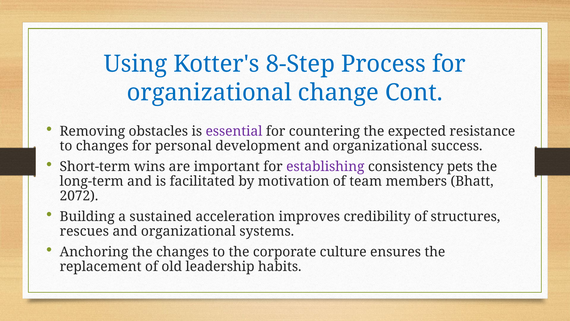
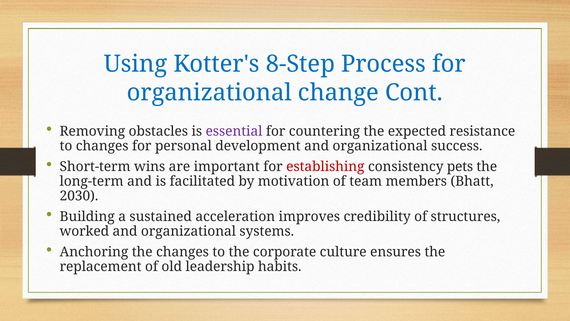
establishing colour: purple -> red (325, 166)
2072: 2072 -> 2030 (79, 196)
rescues: rescues -> worked (84, 231)
